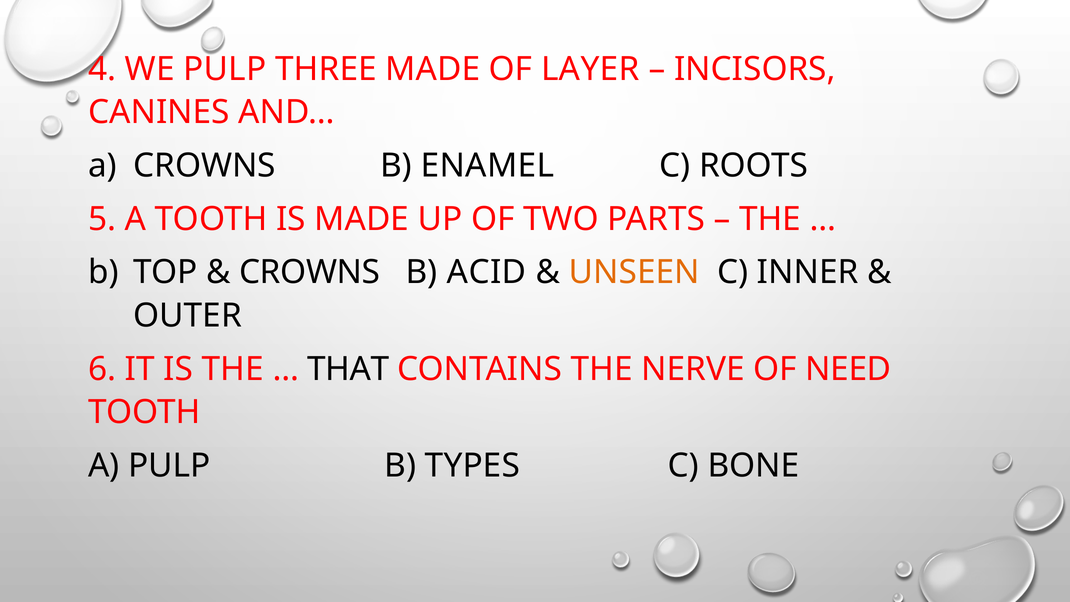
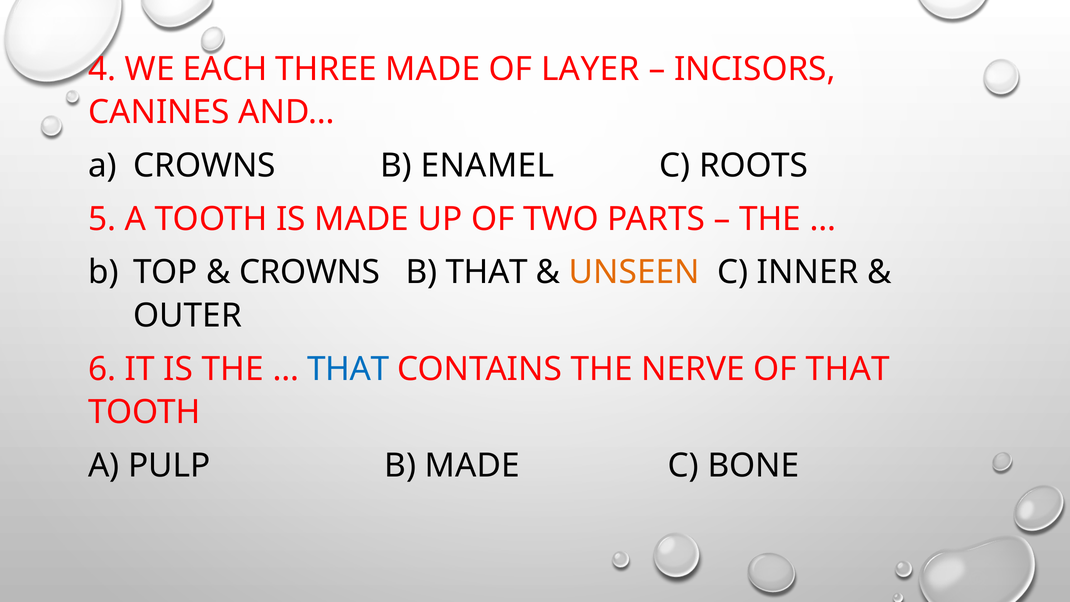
WE PULP: PULP -> EACH (225, 69)
B ACID: ACID -> THAT (487, 272)
THAT colour: black -> blue (348, 369)
OF NEED: NEED -> THAT (848, 369)
B TYPES: TYPES -> MADE (472, 466)
